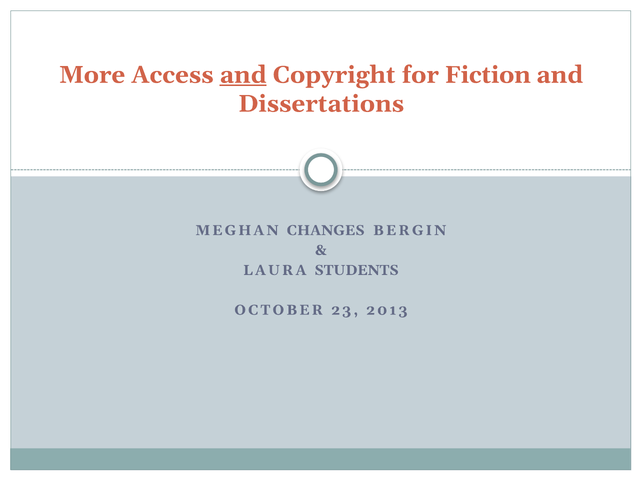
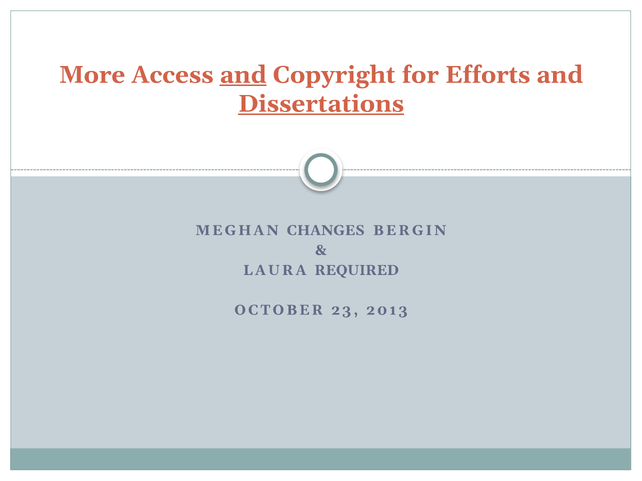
Fiction: Fiction -> Efforts (488, 75)
Dissertations underline: none -> present (321, 104)
STUDENTS: STUDENTS -> REQUIRED (357, 270)
